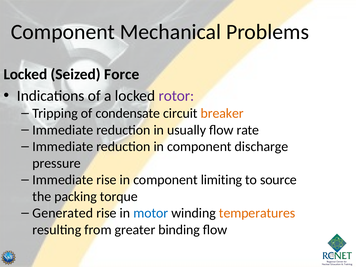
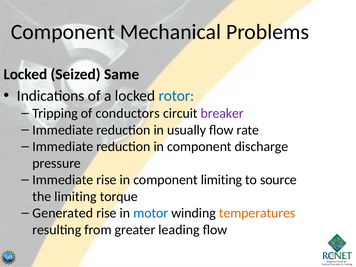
Force: Force -> Same (122, 74)
rotor colour: purple -> blue (176, 96)
condensate: condensate -> conductors (128, 113)
breaker colour: orange -> purple (222, 113)
the packing: packing -> limiting (76, 196)
binding: binding -> leading (179, 230)
